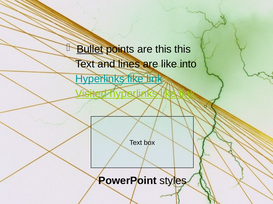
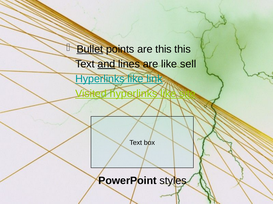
and underline: none -> present (106, 64)
into: into -> sell (188, 64)
Visited hyperlinks like link: link -> site (187, 94)
